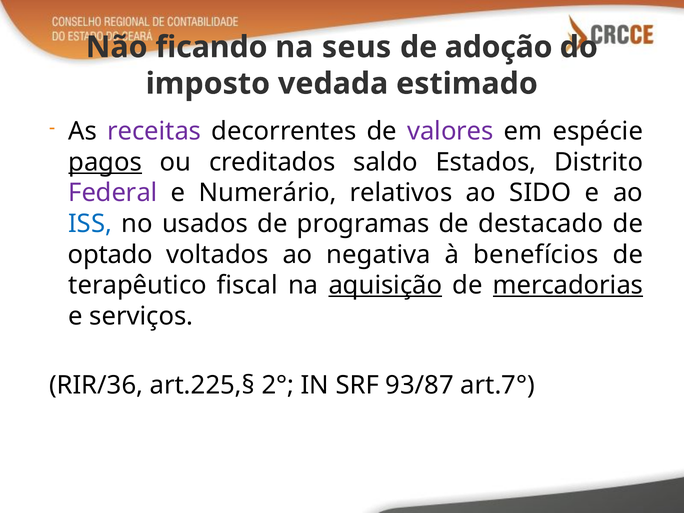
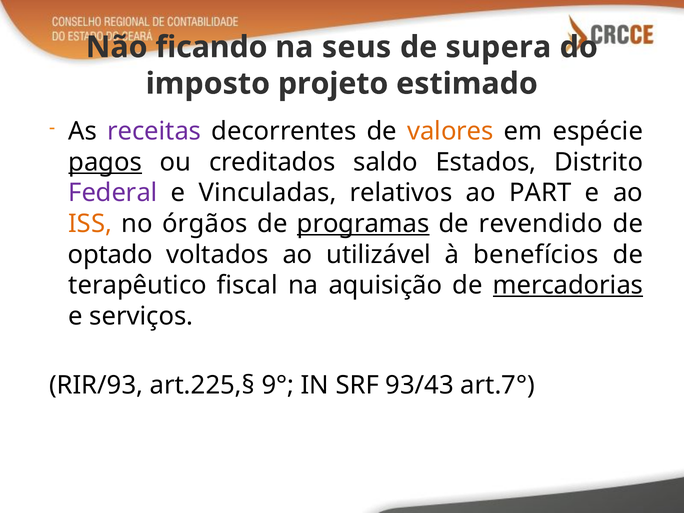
adoção: adoção -> supera (498, 47)
vedada: vedada -> projeto (333, 84)
valores colour: purple -> orange (450, 131)
Numerário: Numerário -> Vinculadas (268, 193)
SIDO: SIDO -> PART (540, 193)
ISS colour: blue -> orange (90, 224)
usados: usados -> órgãos (205, 224)
programas underline: none -> present (363, 224)
destacado: destacado -> revendido (541, 224)
negativa: negativa -> utilizável (379, 255)
aquisição underline: present -> none (385, 285)
RIR/36: RIR/36 -> RIR/93 (96, 385)
2°: 2° -> 9° (278, 385)
93/87: 93/87 -> 93/43 (420, 385)
